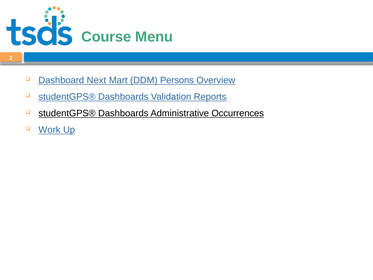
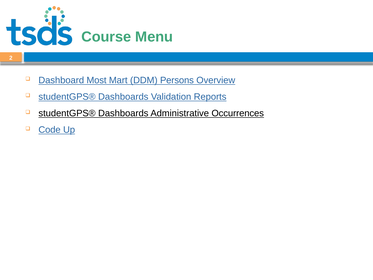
Next: Next -> Most (97, 80)
Work: Work -> Code (50, 130)
